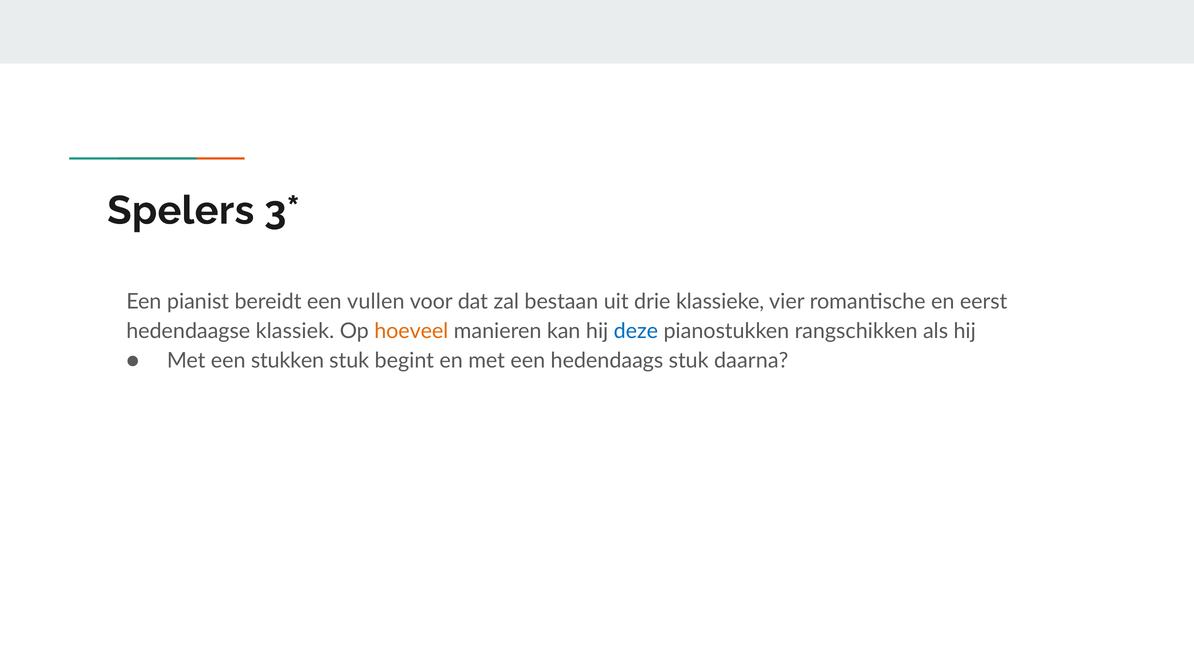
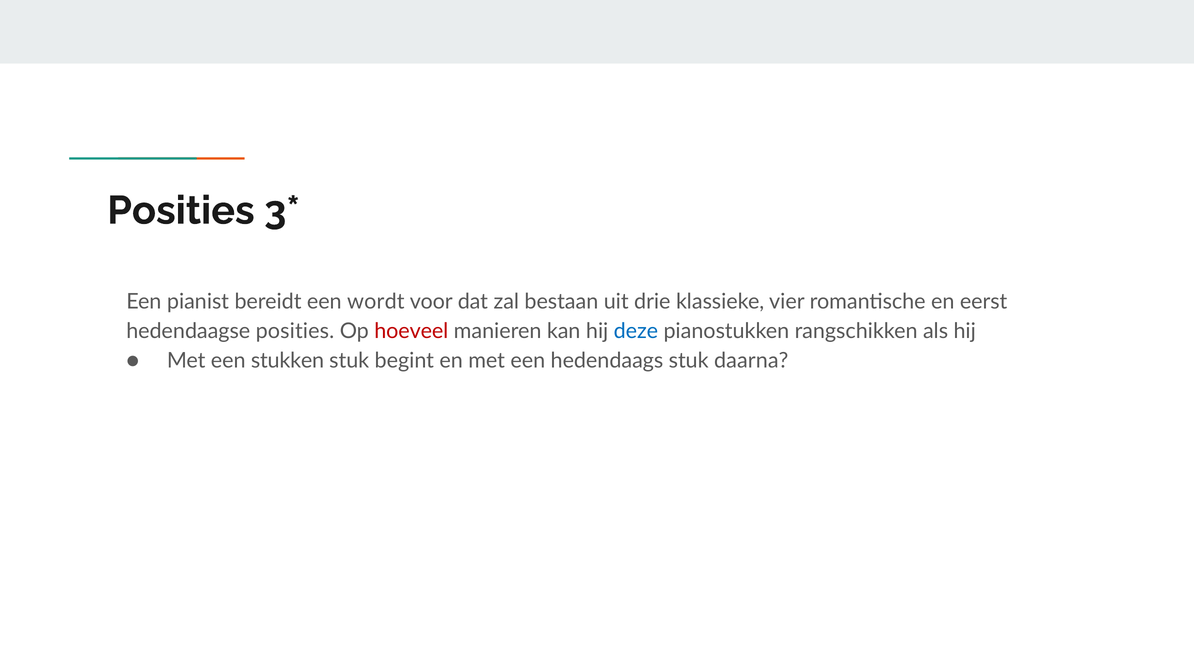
Spelers: Spelers -> Posities (181, 211)
vullen: vullen -> wordt (376, 302)
hedendaagse klassiek: klassiek -> posities (295, 331)
hoeveel colour: orange -> red (411, 331)
